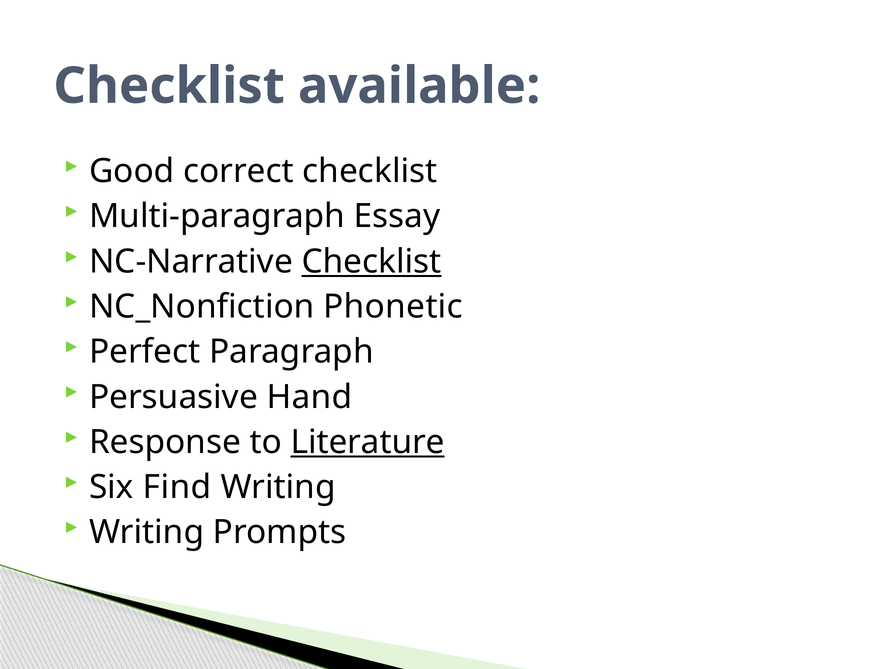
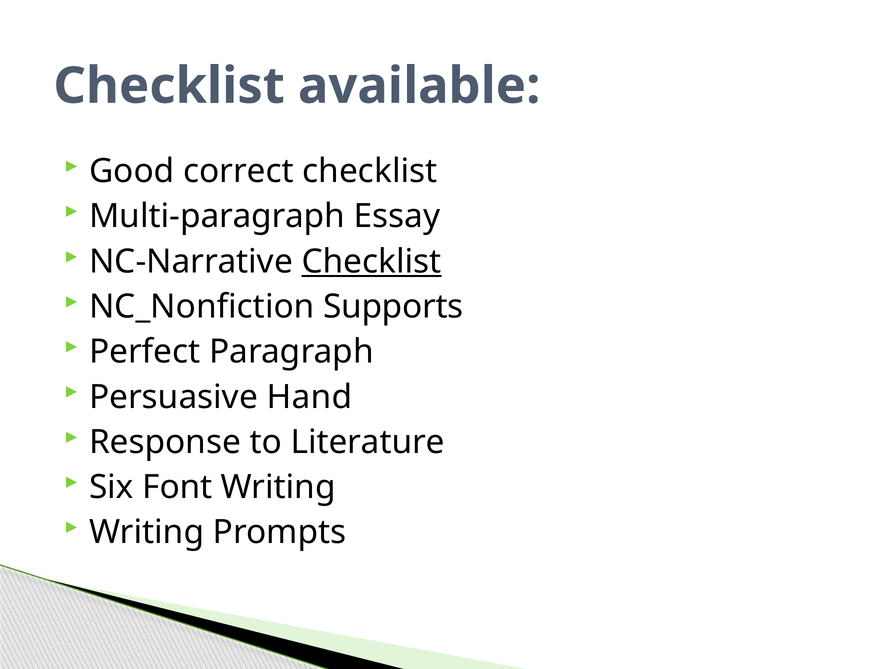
Phonetic: Phonetic -> Supports (393, 307)
Literature underline: present -> none (368, 442)
Find: Find -> Font (177, 487)
